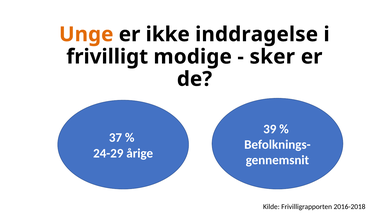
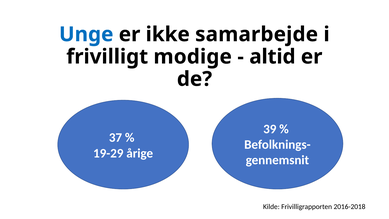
Unge colour: orange -> blue (86, 34)
inddragelse: inddragelse -> samarbejde (257, 34)
sker: sker -> altid (272, 57)
24-29: 24-29 -> 19-29 (108, 153)
